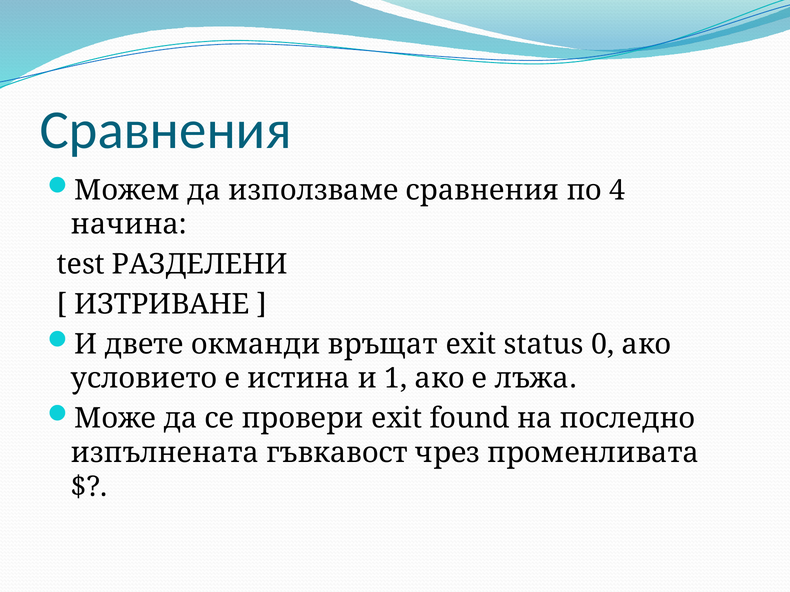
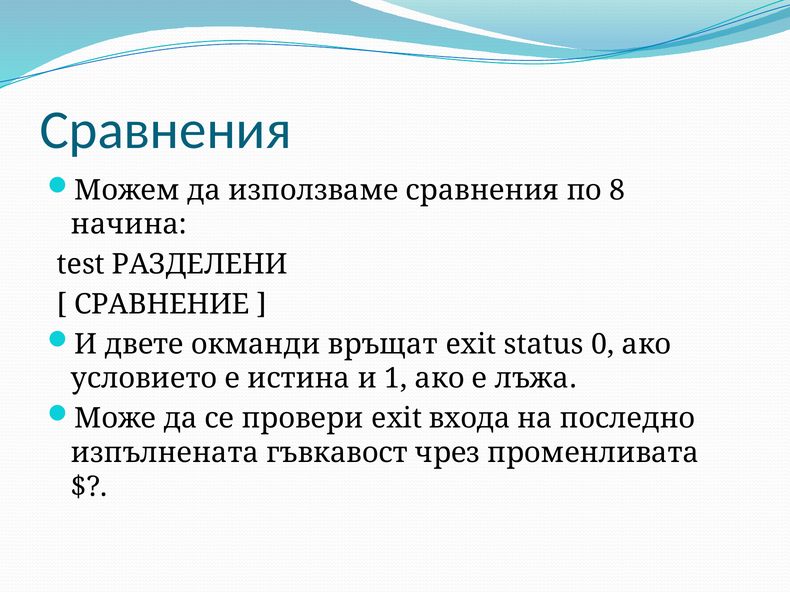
4: 4 -> 8 (617, 190)
ИЗТРИВАНЕ: ИЗТРИВАНЕ -> СРАВНЕНИЕ (162, 305)
found: found -> входа (470, 419)
